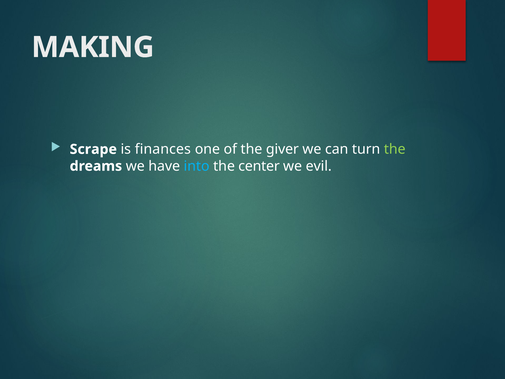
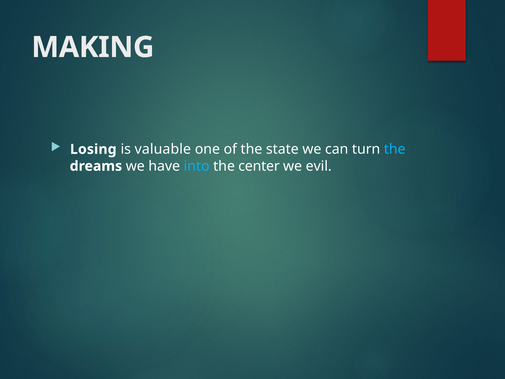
Scrape: Scrape -> Losing (93, 149)
finances: finances -> valuable (163, 149)
giver: giver -> state (282, 149)
the colour: light green -> light blue (395, 149)
